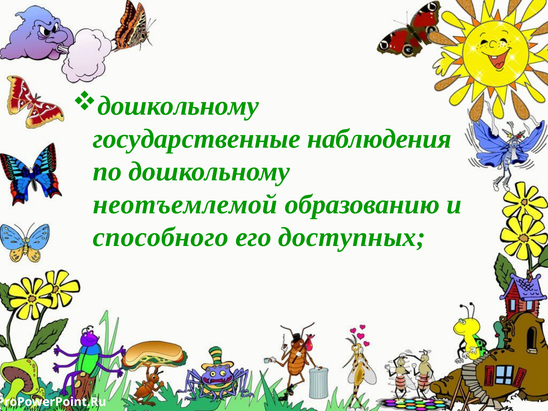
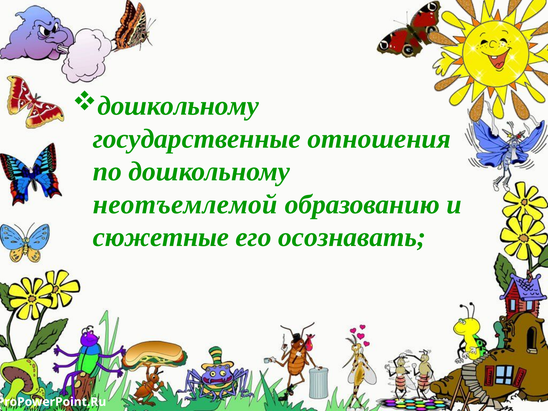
наблюдения: наблюдения -> отношения (379, 139)
способного: способного -> сюжетные (161, 237)
доступных: доступных -> осознавать (352, 237)
